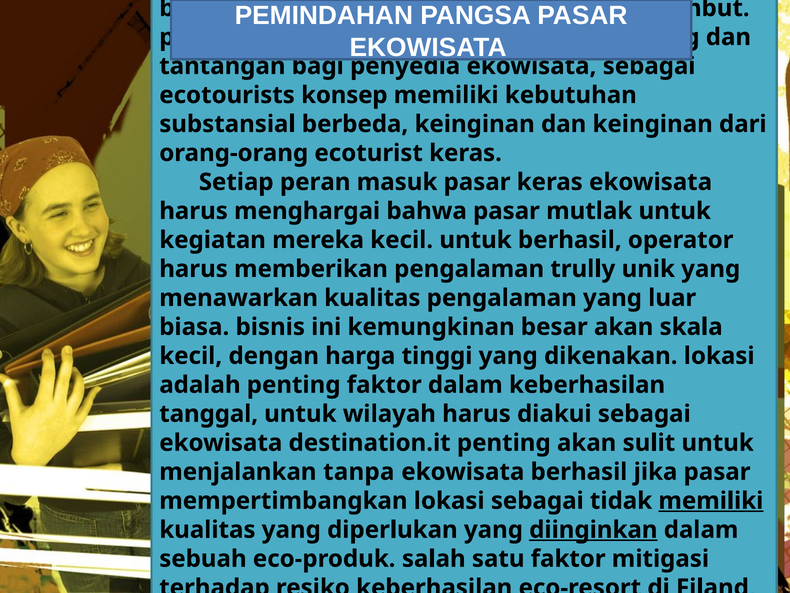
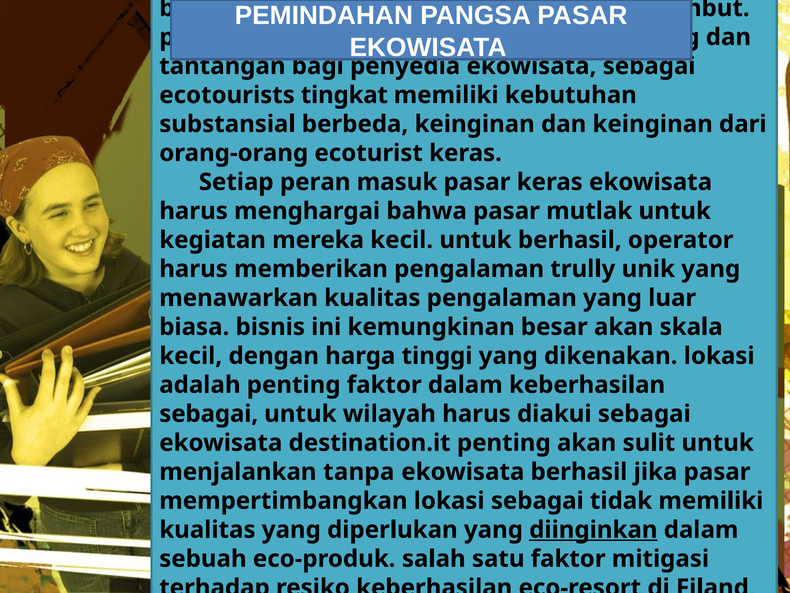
konsep: konsep -> tingkat (344, 95)
tanggal: tanggal -> sebagai (209, 414)
memiliki underline: present -> none (711, 500)
